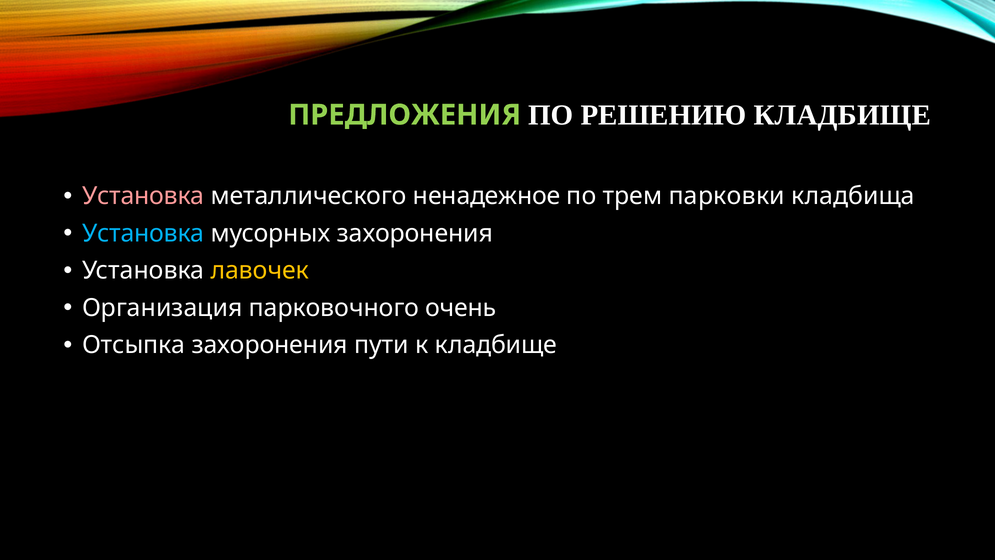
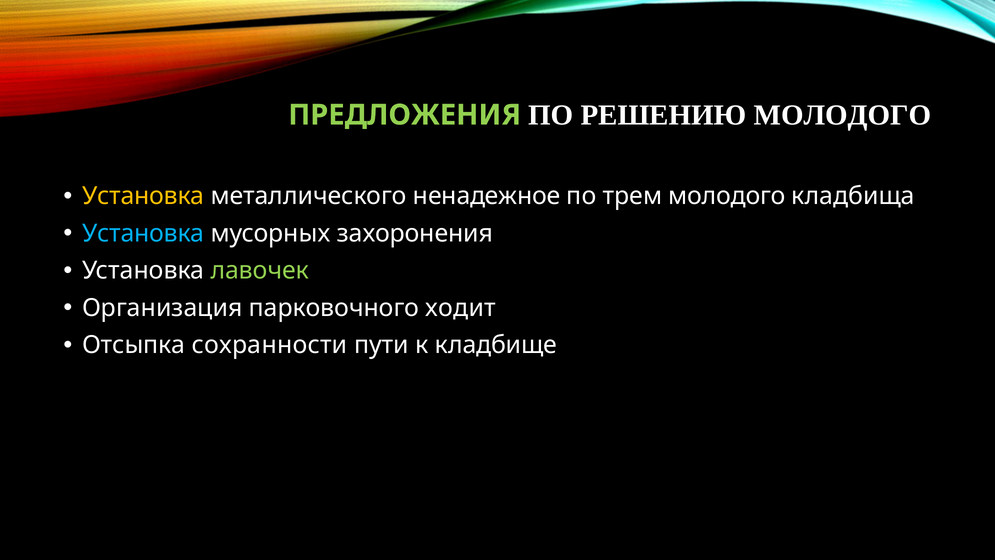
РЕШЕНИЮ КЛАДБИЩЕ: КЛАДБИЩЕ -> МОЛОДОГО (843, 115)
Установка colour: pink -> yellow (143, 196)
трем парковки: парковки -> молодого (727, 196)
лавочек colour: yellow -> light green (260, 271)
очень: очень -> ходит (461, 308)
Отсыпка захоронения: захоронения -> сохранности (270, 345)
